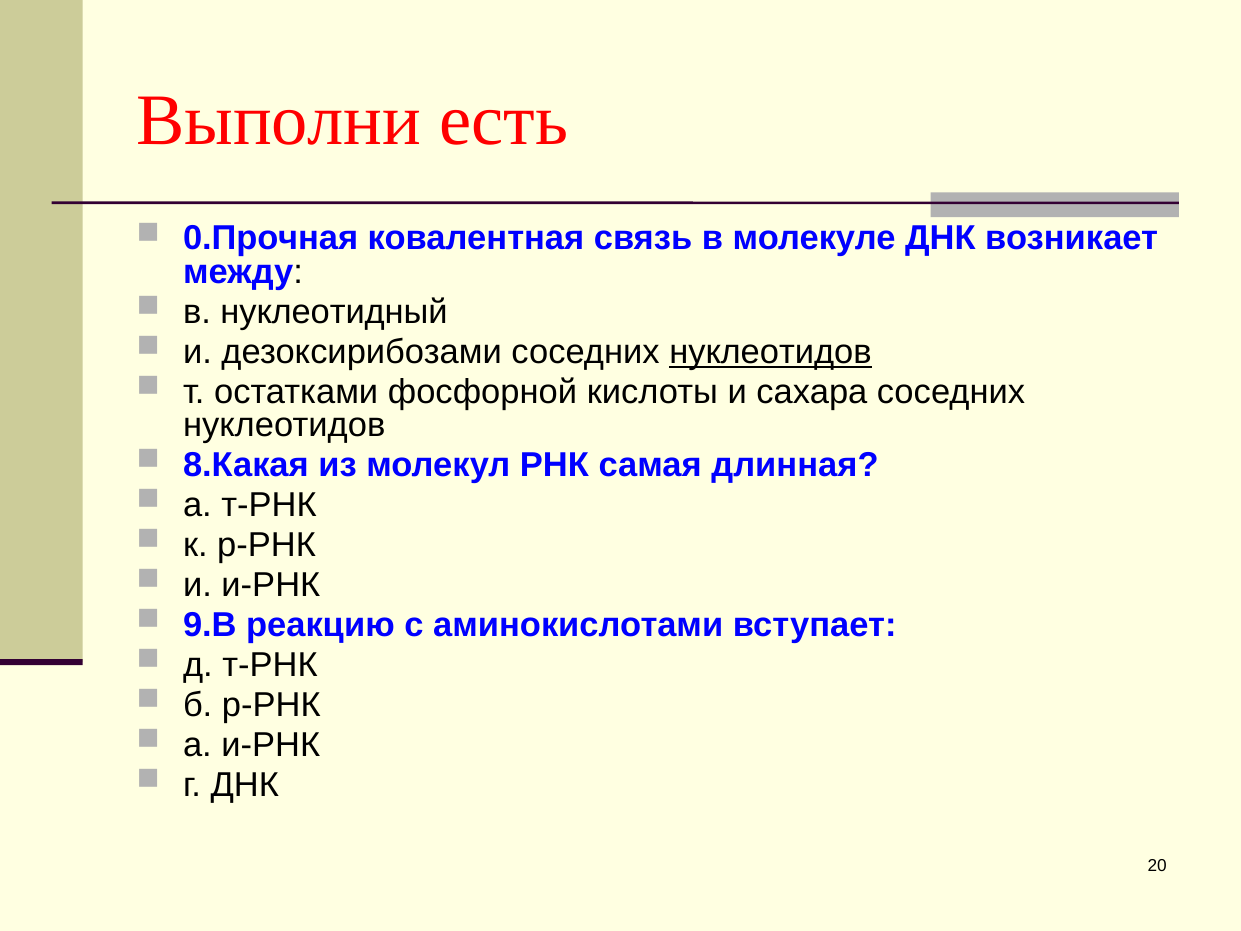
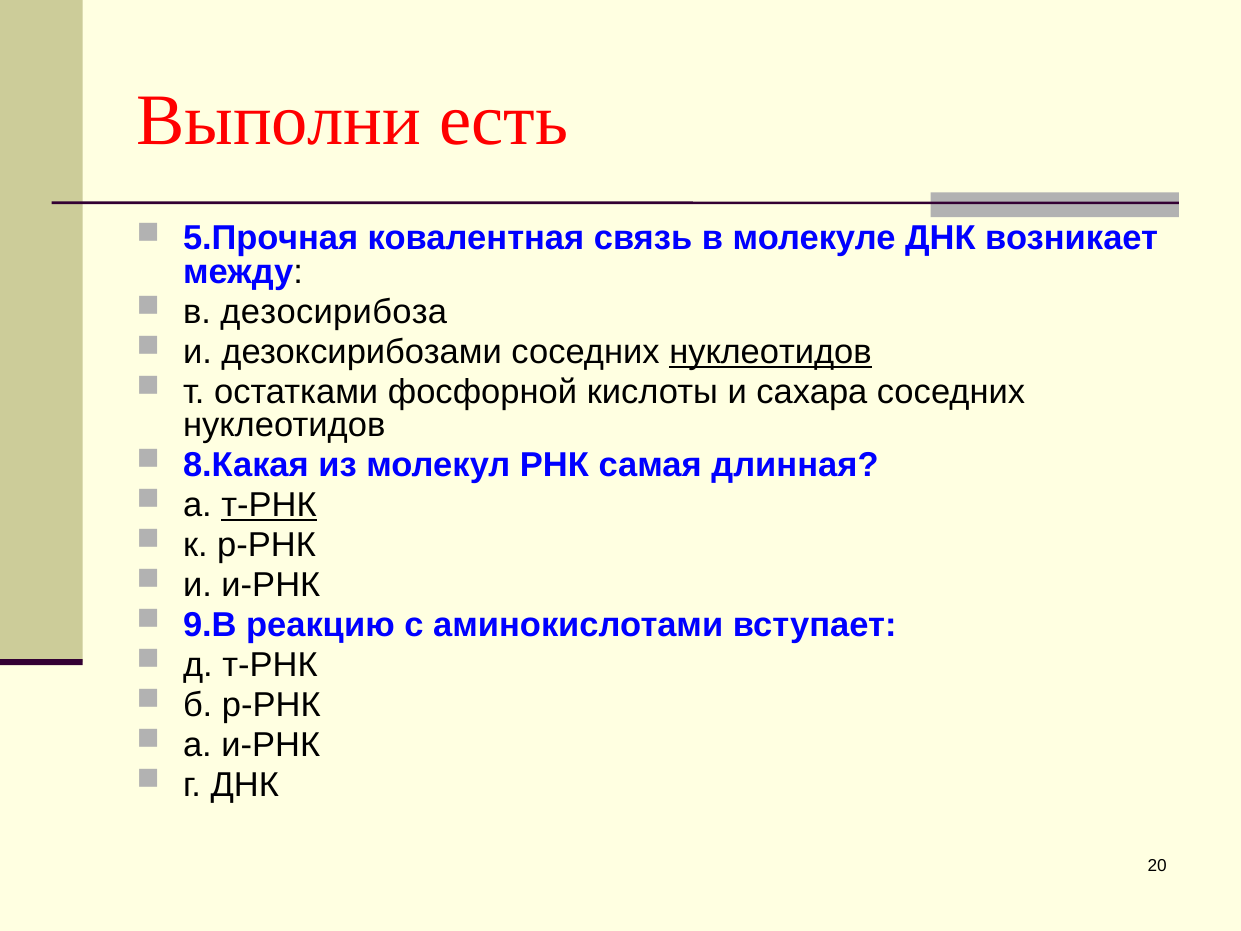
0.Прочная: 0.Прочная -> 5.Прочная (271, 238)
нуклеотидный: нуклеотидный -> дезосирибоза (334, 312)
т-РНК underline: none -> present (269, 505)
